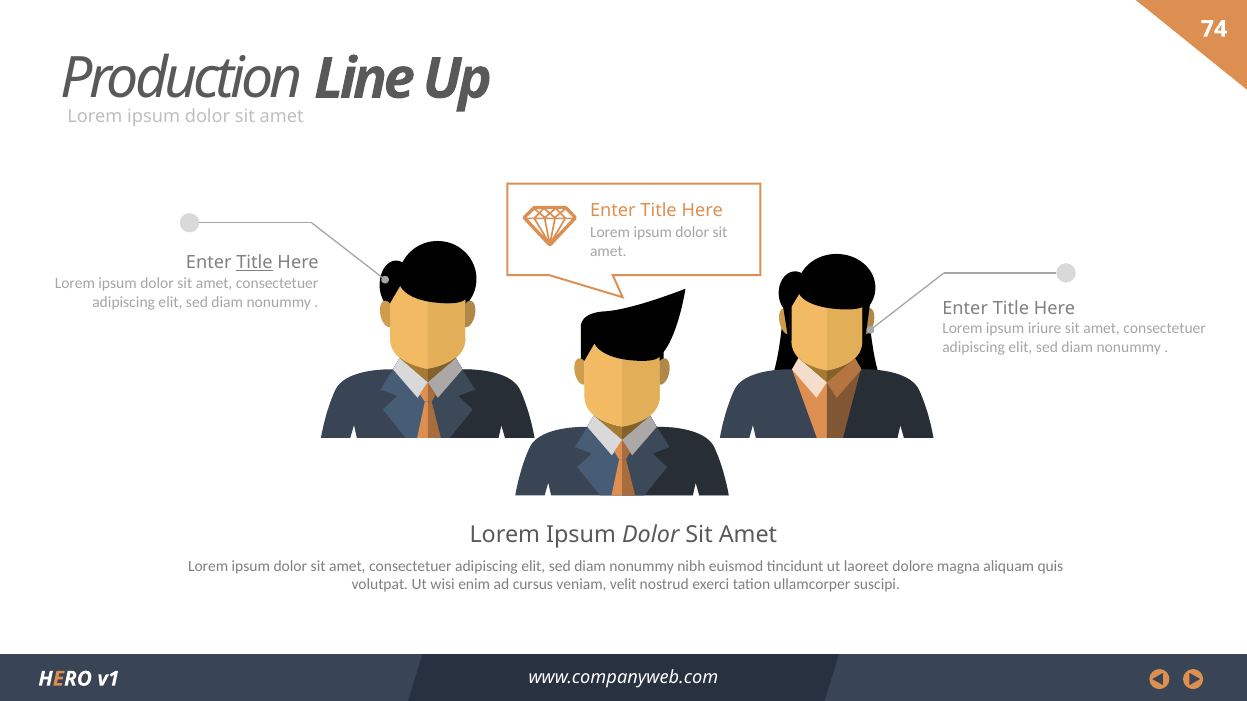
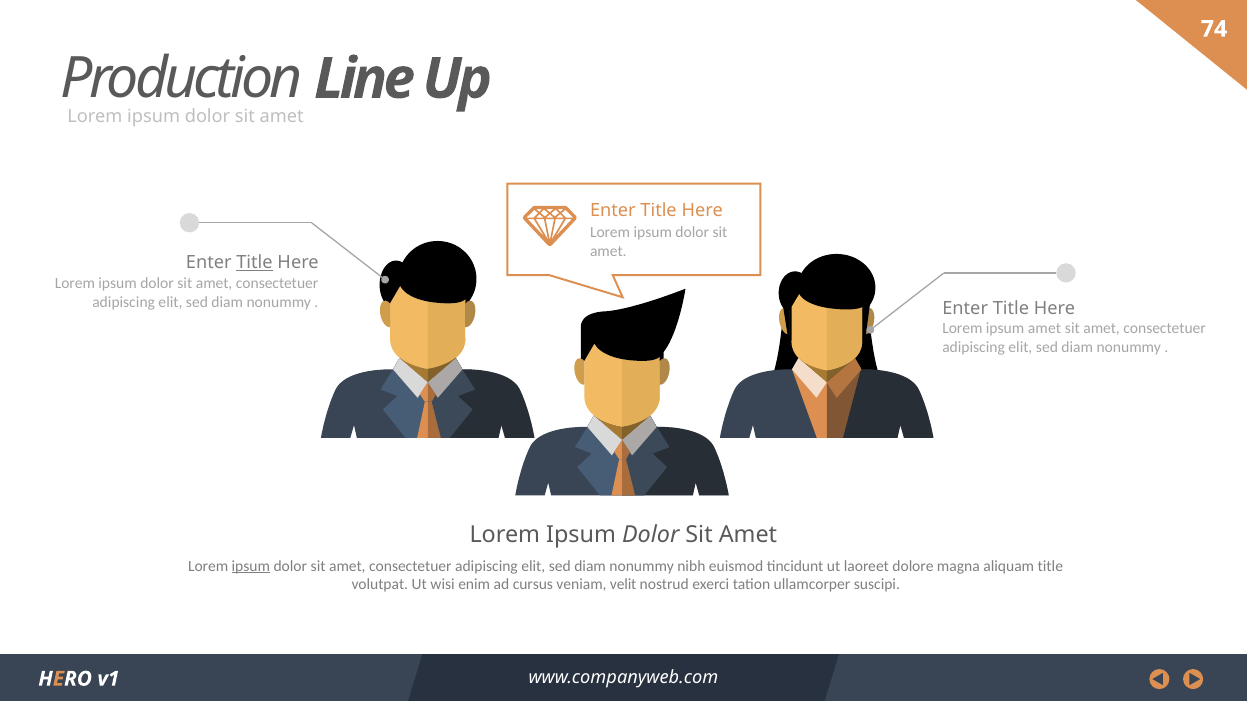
ipsum iriure: iriure -> amet (1044, 329)
ipsum underline: none -> present (251, 566)
aliquam quis: quis -> title (1050, 566)
